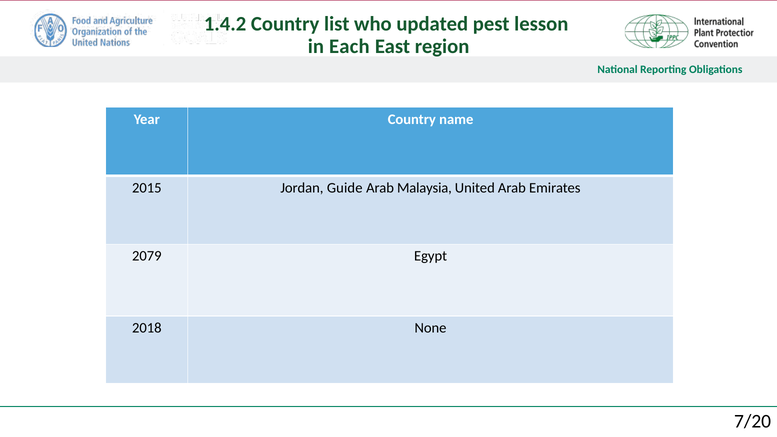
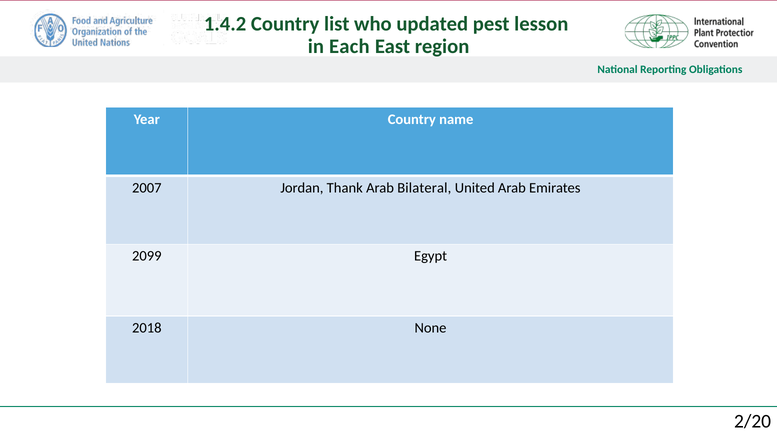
2015: 2015 -> 2007 (147, 188)
Guide: Guide -> Thank (345, 188)
Malaysia: Malaysia -> Bilateral (424, 188)
2079: 2079 -> 2099 (147, 256)
7/20: 7/20 -> 2/20 (753, 421)
